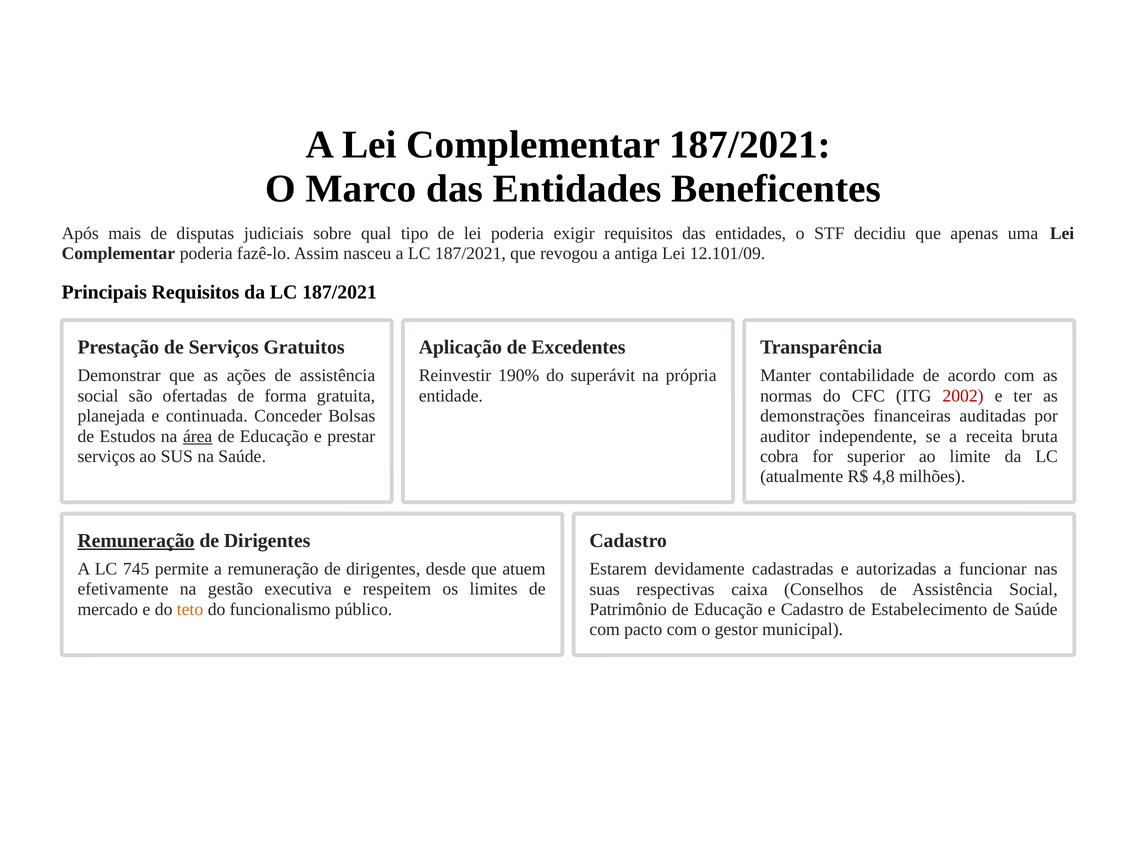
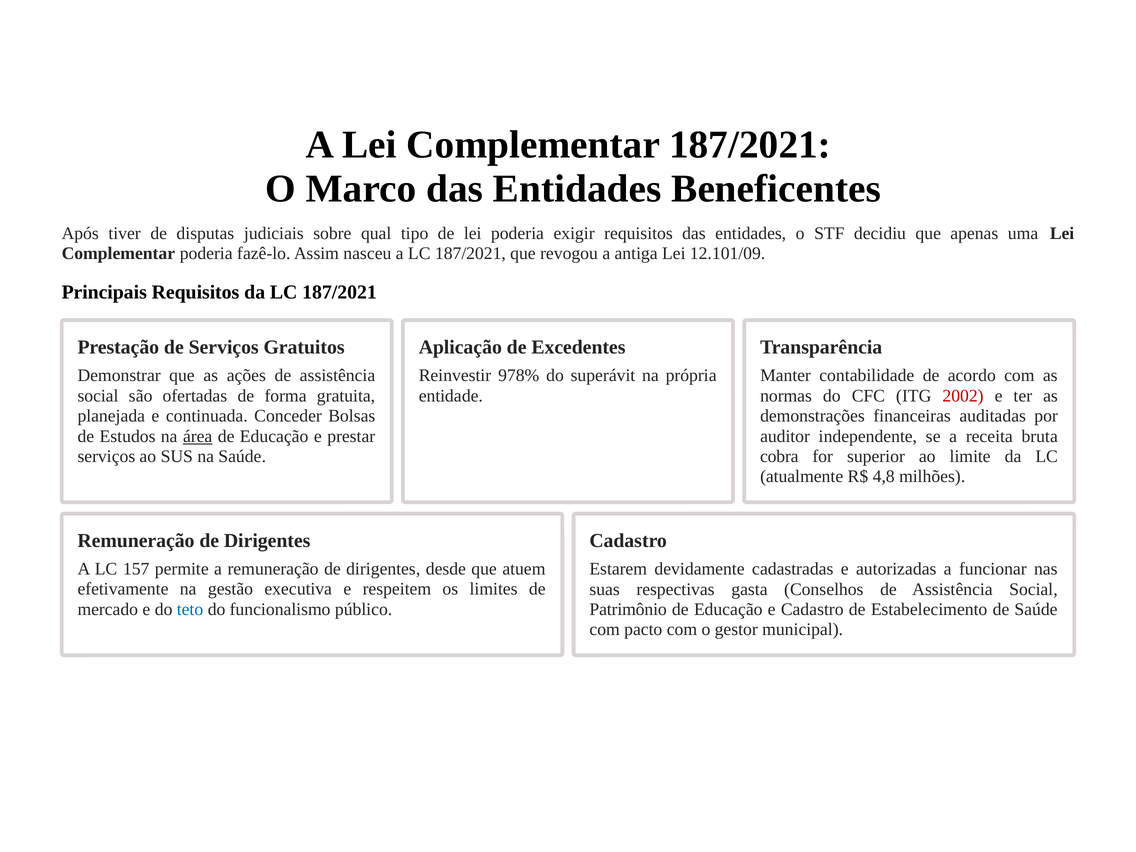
mais: mais -> tiver (125, 233)
190%: 190% -> 978% (519, 376)
Remuneração underline: present -> none (136, 541)
745: 745 -> 157 (136, 569)
caixa: caixa -> gasta (749, 589)
teto colour: orange -> blue (190, 609)
